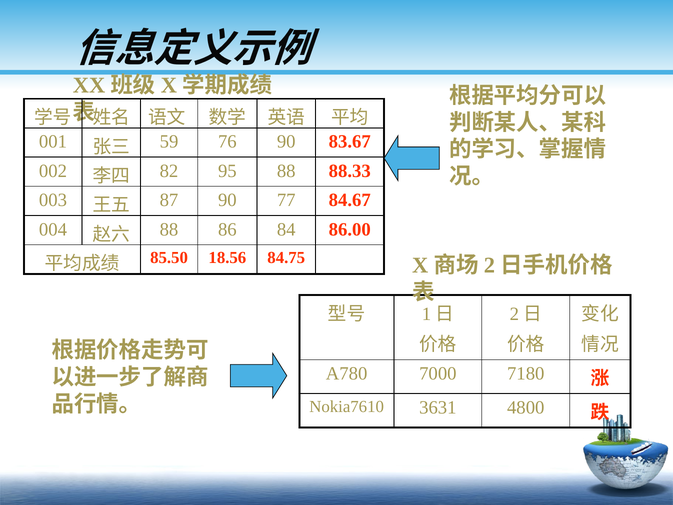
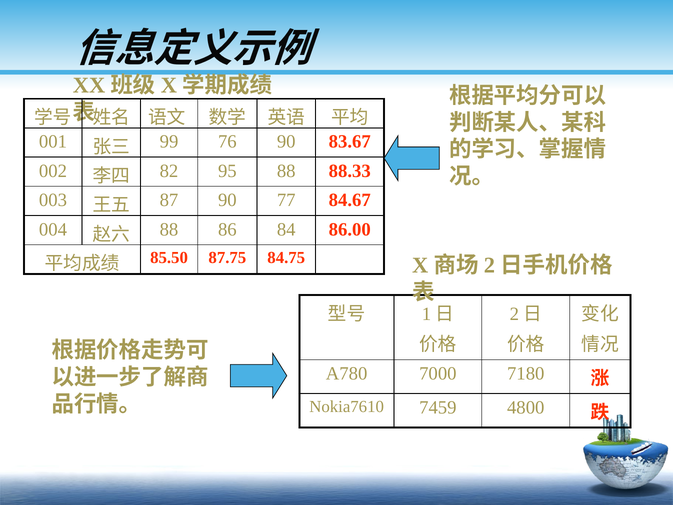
59: 59 -> 99 (169, 142)
18.56: 18.56 -> 87.75 (227, 257)
3631: 3631 -> 7459 (438, 407)
